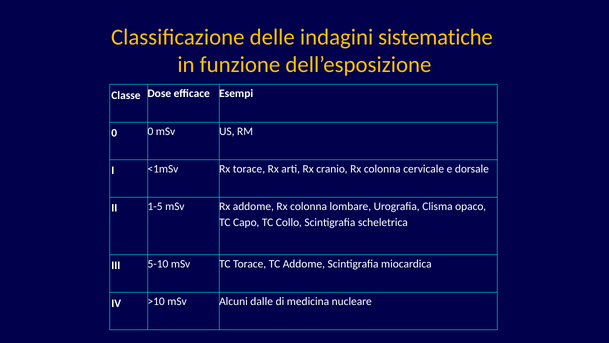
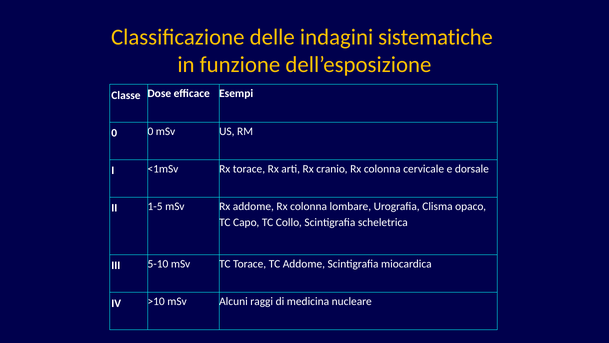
dalle: dalle -> raggi (262, 301)
